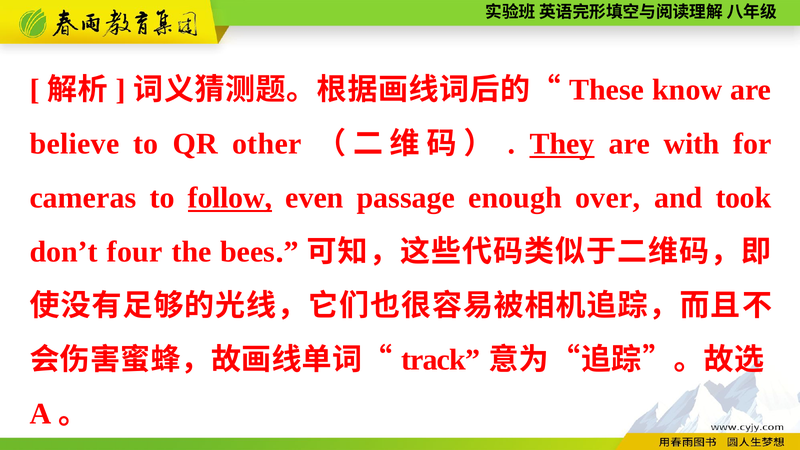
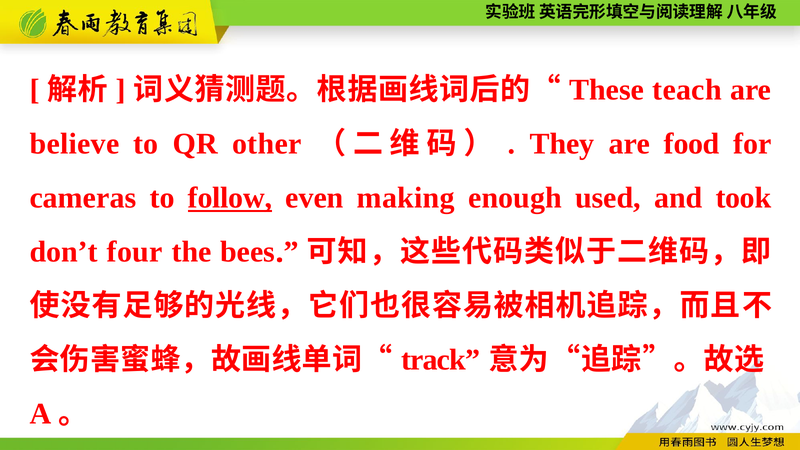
know: know -> teach (687, 90)
They underline: present -> none (562, 144)
with: with -> food (692, 144)
passage: passage -> making (406, 198)
over: over -> used (608, 198)
